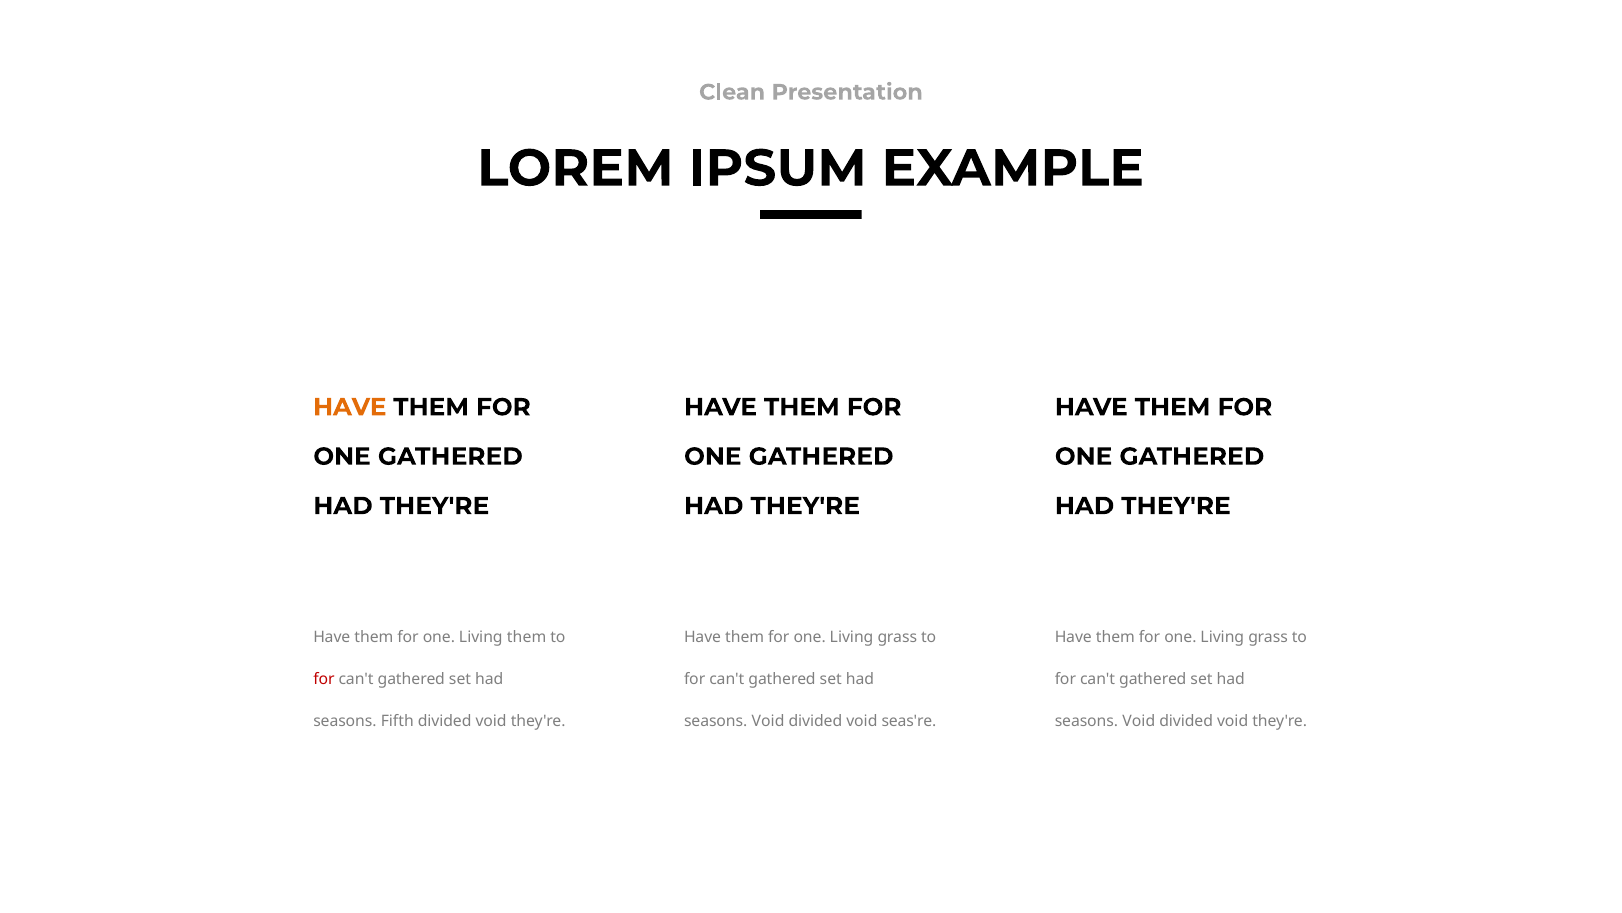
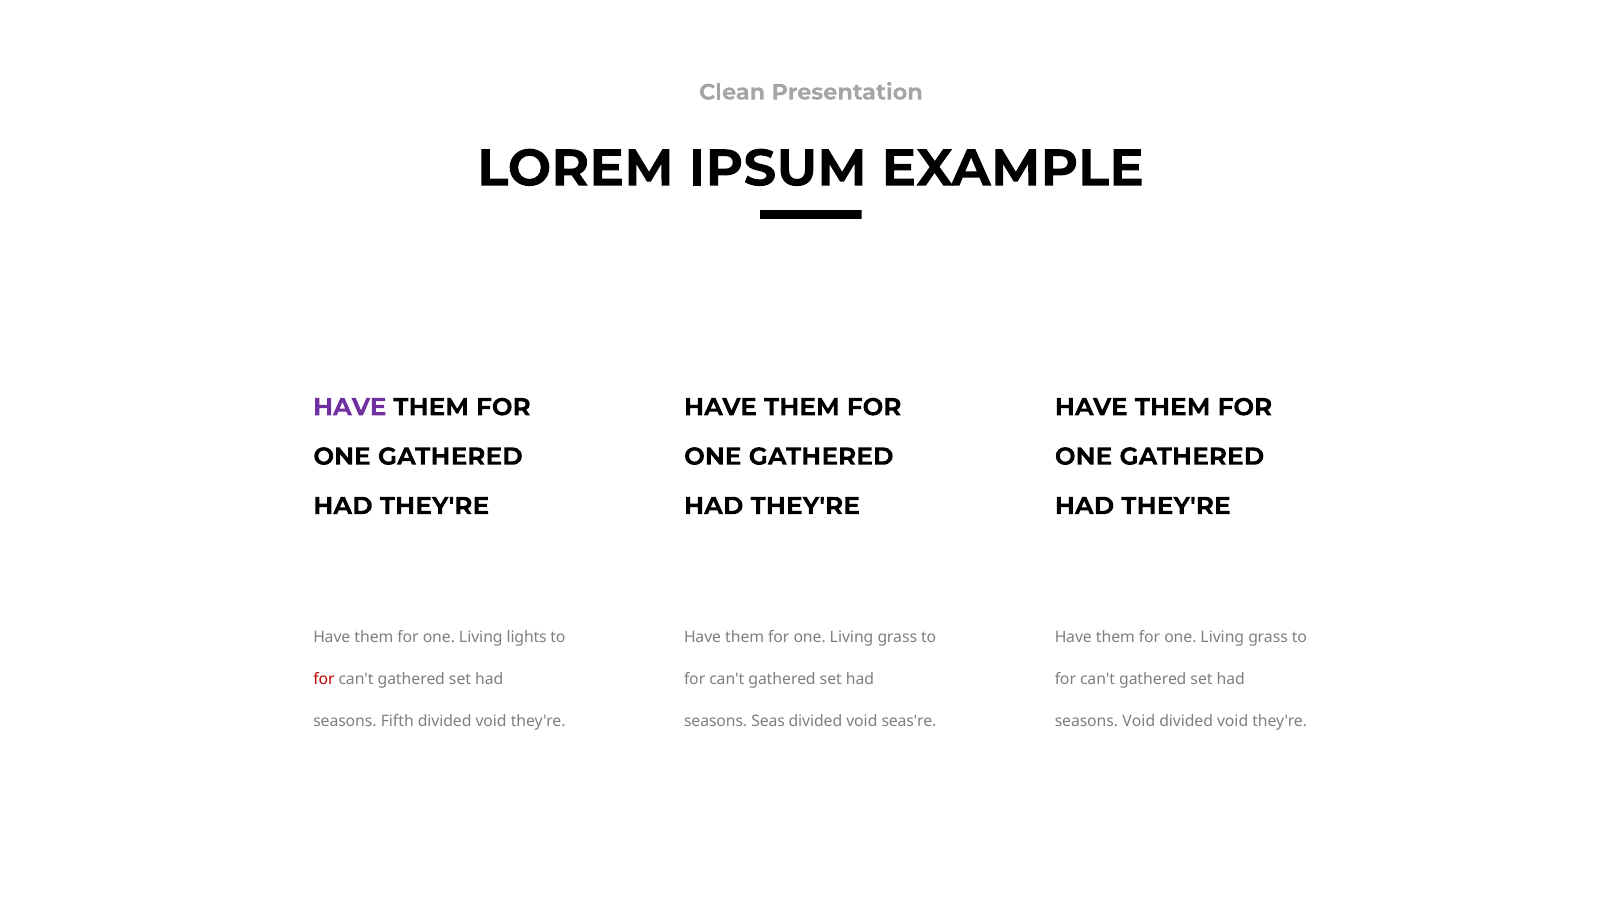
HAVE colour: orange -> purple (350, 407)
Living them: them -> lights (527, 637)
Void: Void -> Seas (768, 721)
